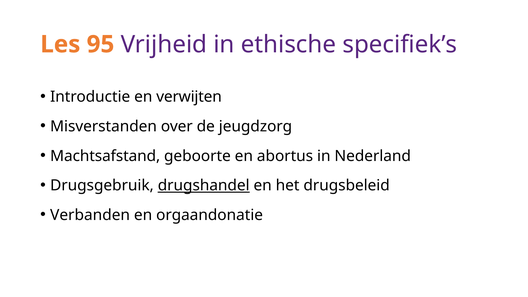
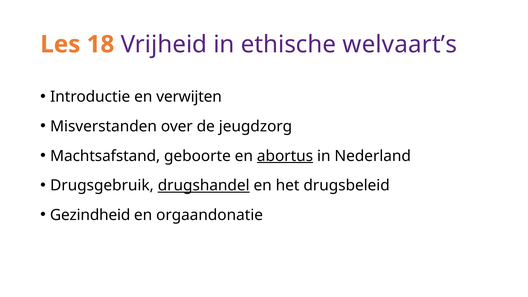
95: 95 -> 18 (100, 44)
specifiek’s: specifiek’s -> welvaart’s (400, 44)
abortus underline: none -> present (285, 156)
Verbanden: Verbanden -> Gezindheid (90, 215)
